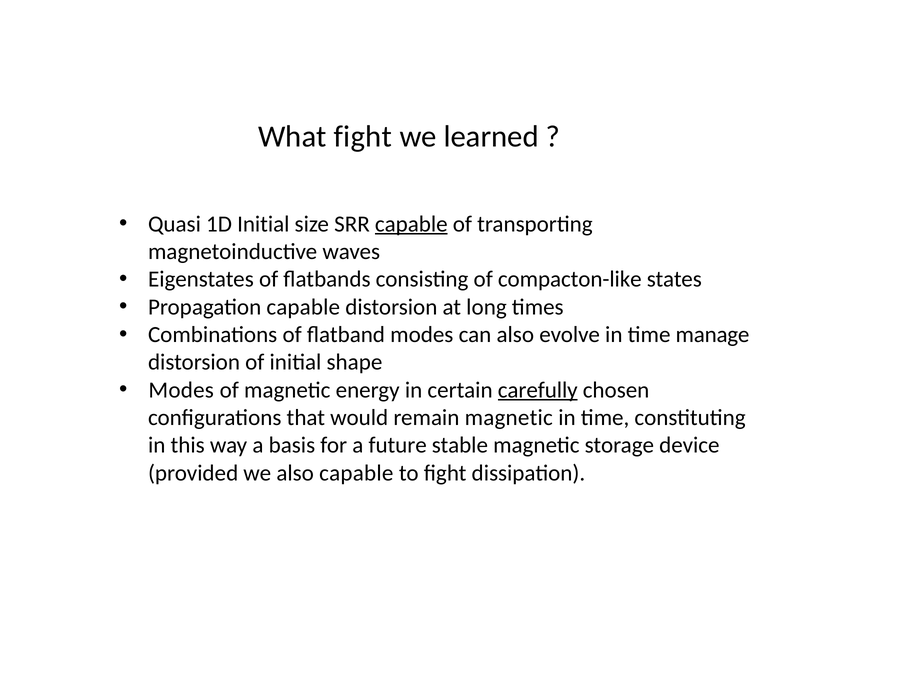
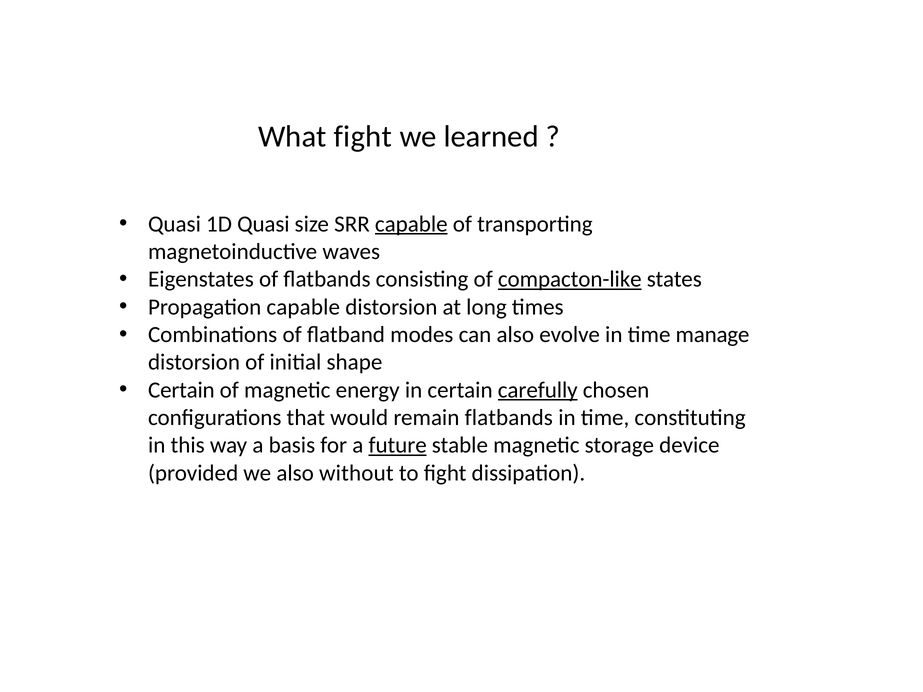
1D Initial: Initial -> Quasi (263, 224)
compacton-like underline: none -> present (570, 279)
Modes: Modes -> Certain (181, 390)
remain magnetic: magnetic -> flatbands (509, 418)
future underline: none -> present (398, 446)
also capable: capable -> without (356, 473)
